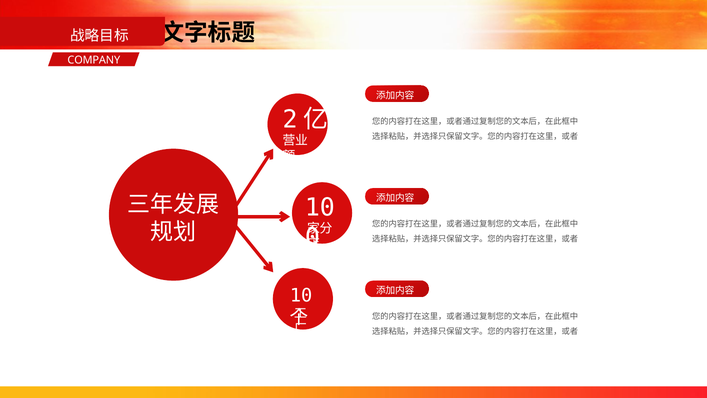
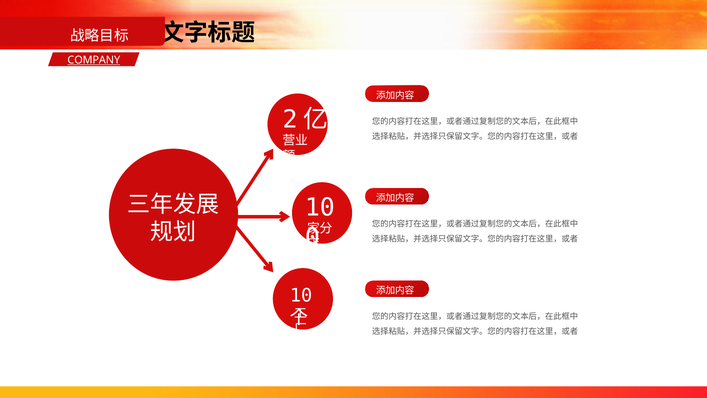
COMPANY underline: none -> present (94, 60)
